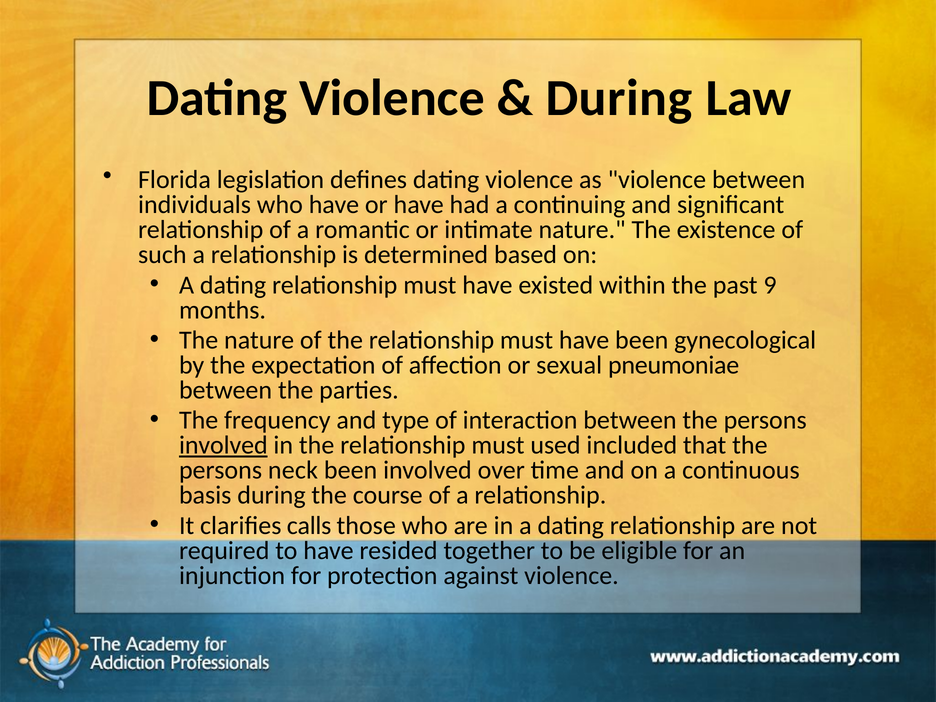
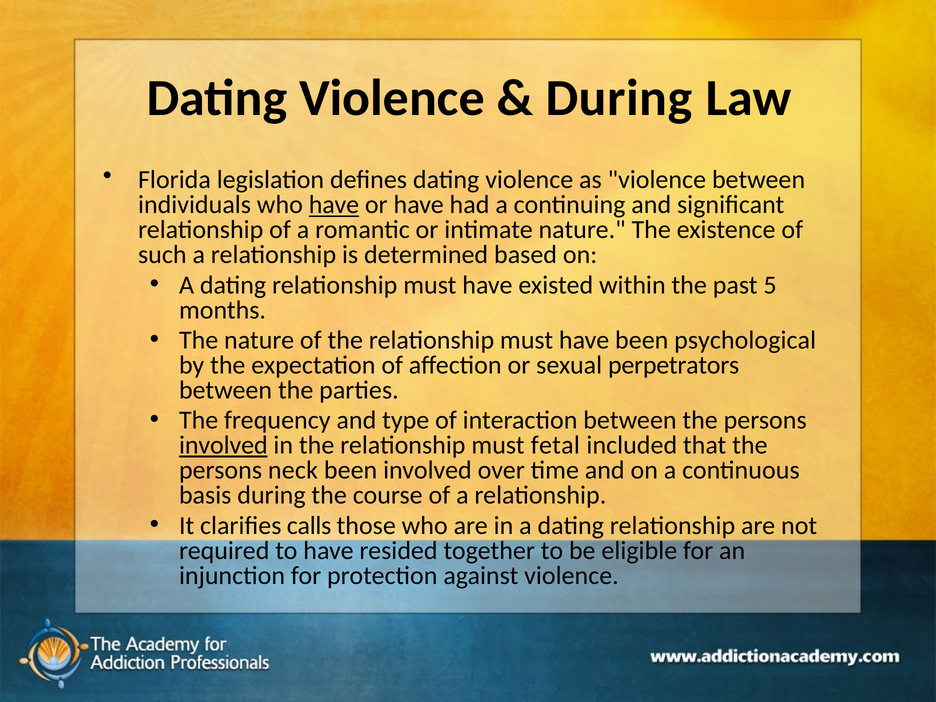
have underline: none -> present (334, 205)
9: 9 -> 5 (770, 285)
gynecological: gynecological -> psychological (745, 340)
pneumoniae: pneumoniae -> perpetrators (674, 365)
used: used -> fetal (555, 445)
